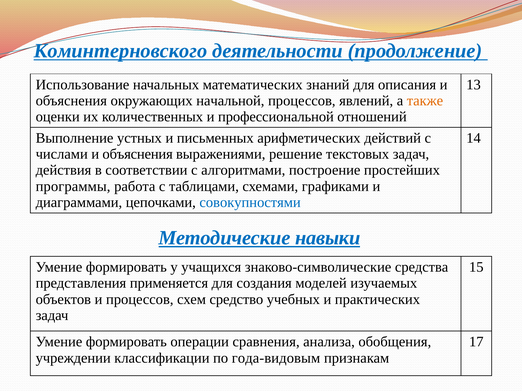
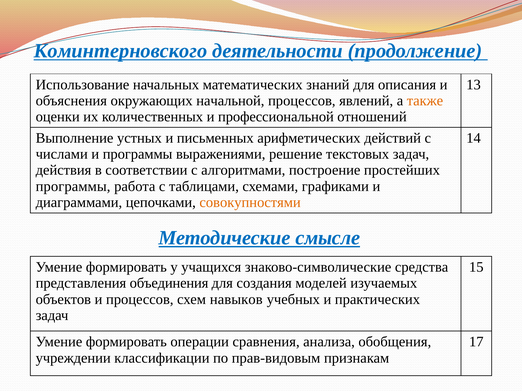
числами и объяснения: объяснения -> программы (138, 154)
совокупностями colour: blue -> orange (250, 203)
навыки: навыки -> смысле (328, 238)
применяется: применяется -> объединения (169, 284)
средство: средство -> навыков (236, 300)
года-видовым: года-видовым -> прав-видовым (276, 358)
